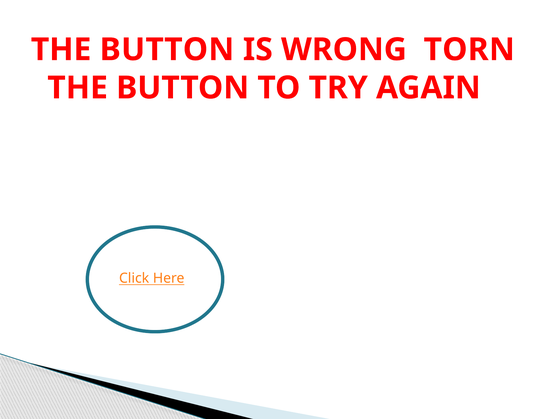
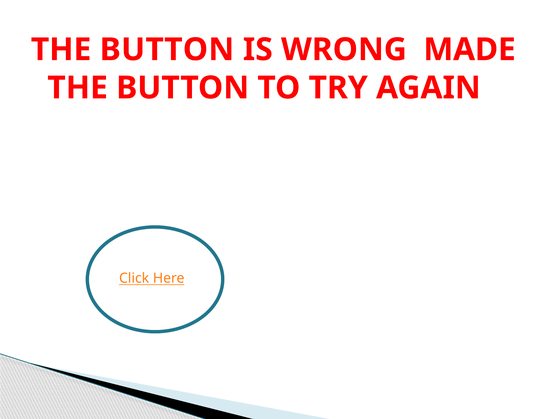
TORN: TORN -> MADE (470, 50)
